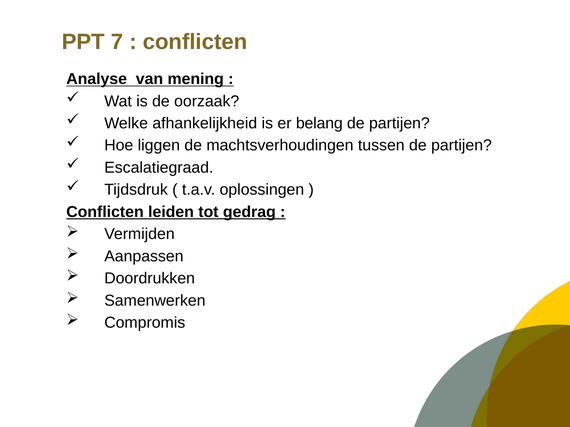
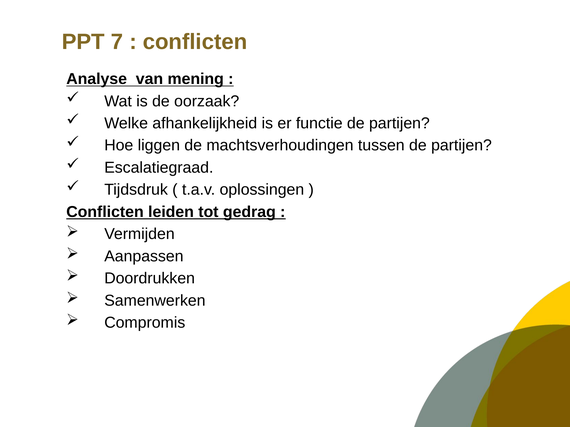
belang: belang -> functie (319, 123)
